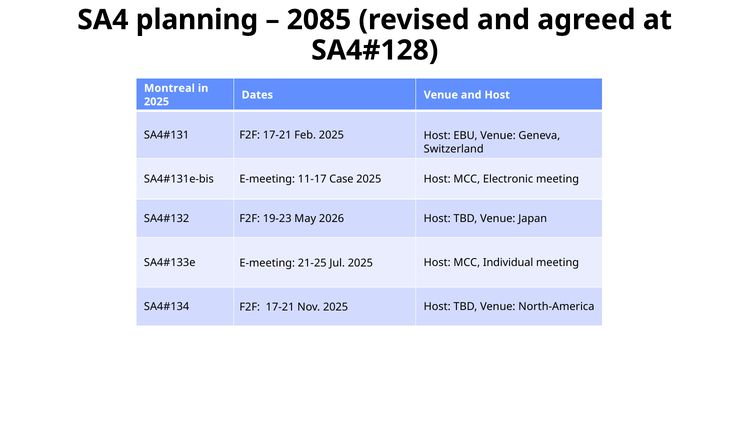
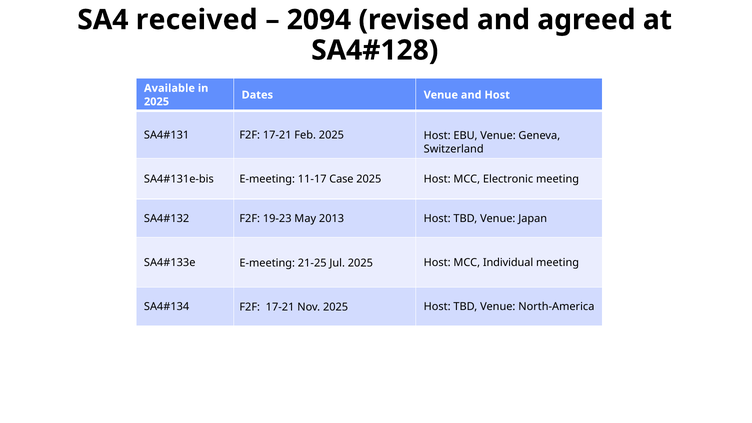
planning: planning -> received (197, 20)
2085: 2085 -> 2094 (319, 20)
Montreal: Montreal -> Available (169, 88)
2026: 2026 -> 2013 (332, 219)
